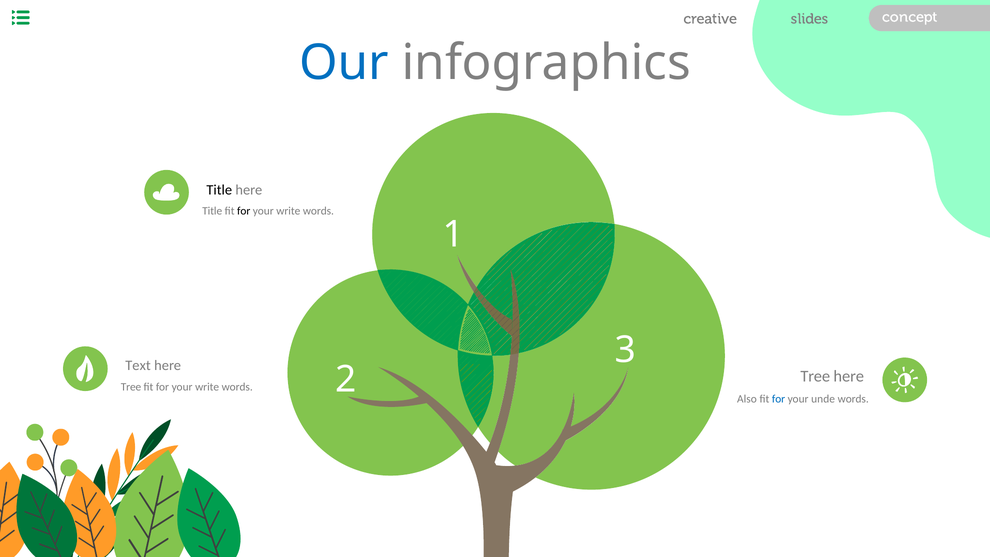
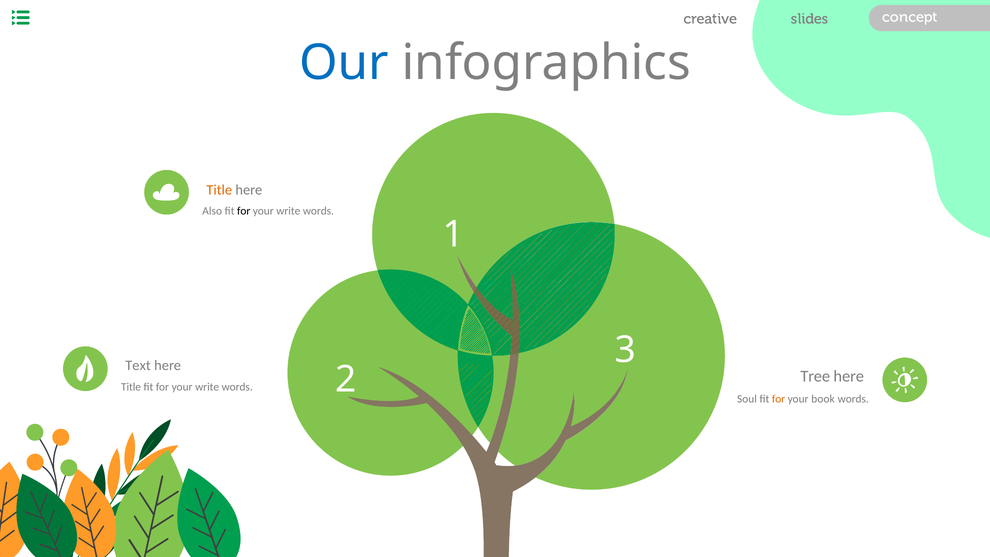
Title colour: black -> orange (219, 190)
Title: Title -> Also (212, 211)
Tree: Tree -> Title (131, 387)
Also: Also -> Soul (747, 399)
for colour: blue -> orange (779, 399)
unde: unde -> book (823, 399)
